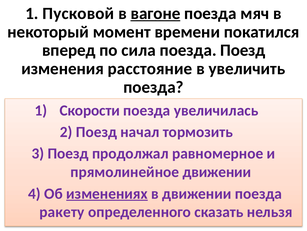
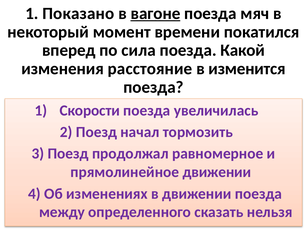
Пусковой: Пусковой -> Показано (78, 13)
поезда Поезд: Поезд -> Какой (243, 50)
увеличить: увеличить -> изменится (247, 69)
изменениях underline: present -> none (107, 193)
ракету: ракету -> между (62, 211)
